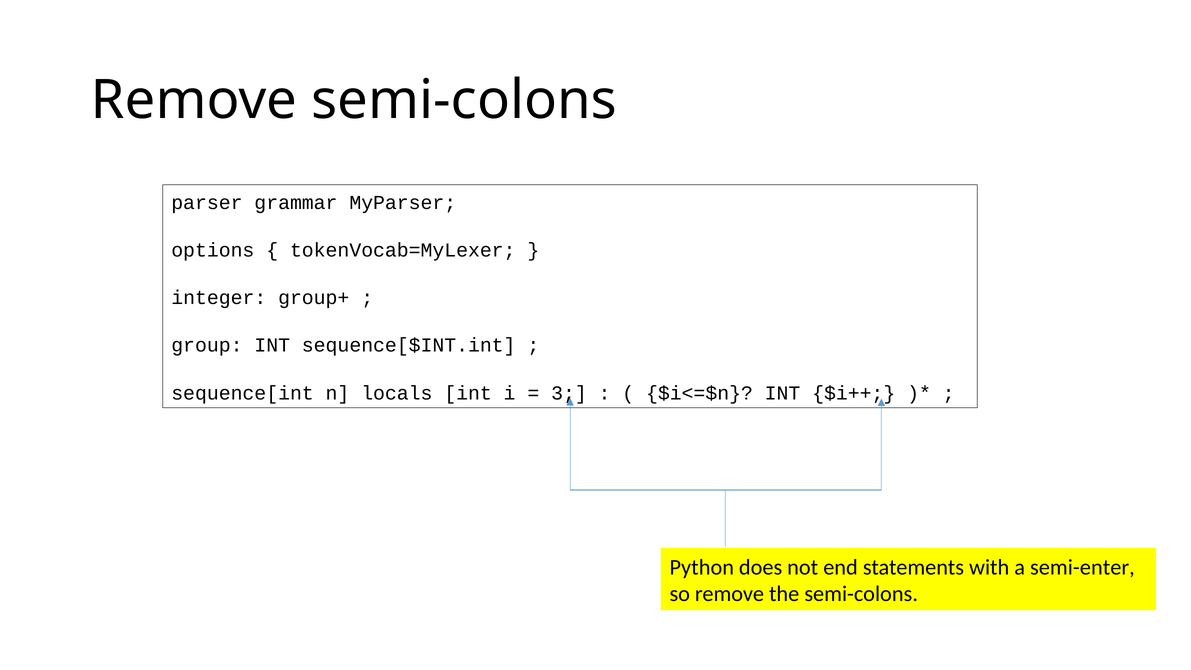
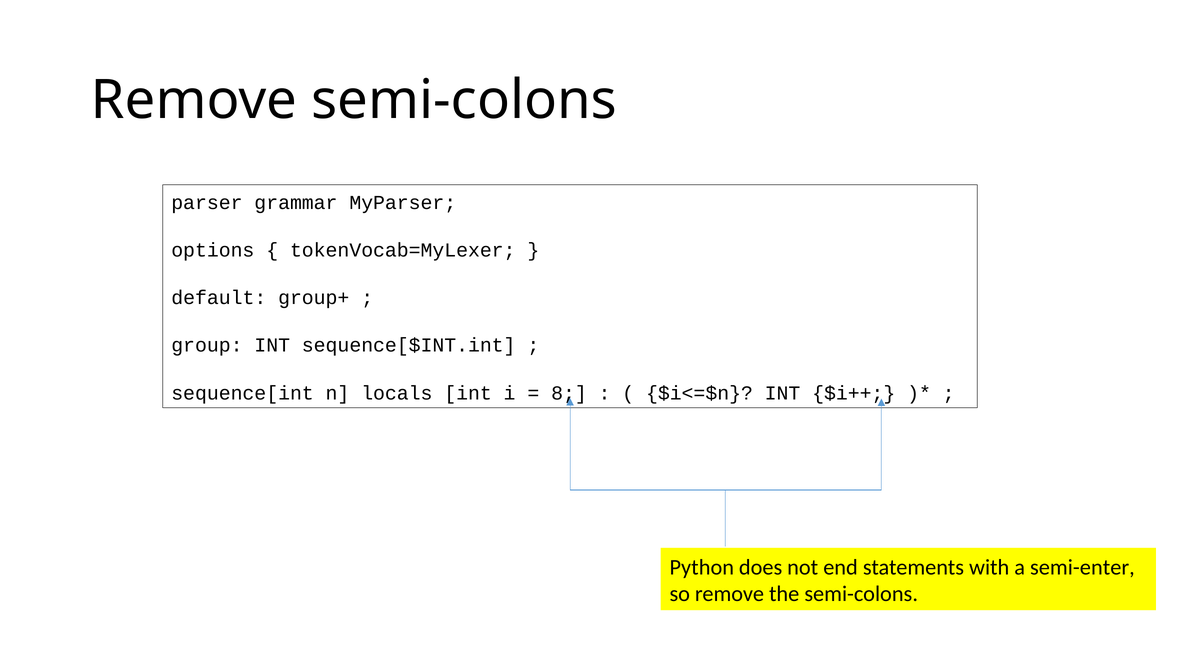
integer: integer -> default (219, 298)
3: 3 -> 8 (569, 393)
